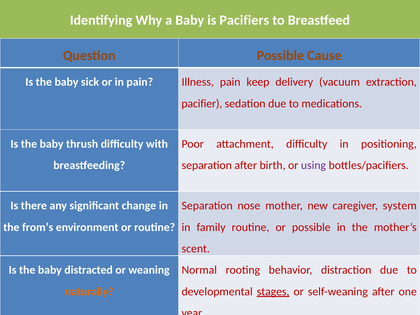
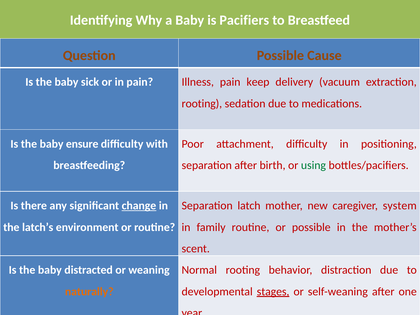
pacifier: pacifier -> rooting (202, 104)
thrush: thrush -> ensure (82, 144)
using colour: purple -> green (313, 165)
change underline: none -> present (139, 206)
nose: nose -> latch (249, 206)
from’s: from’s -> latch’s (38, 227)
